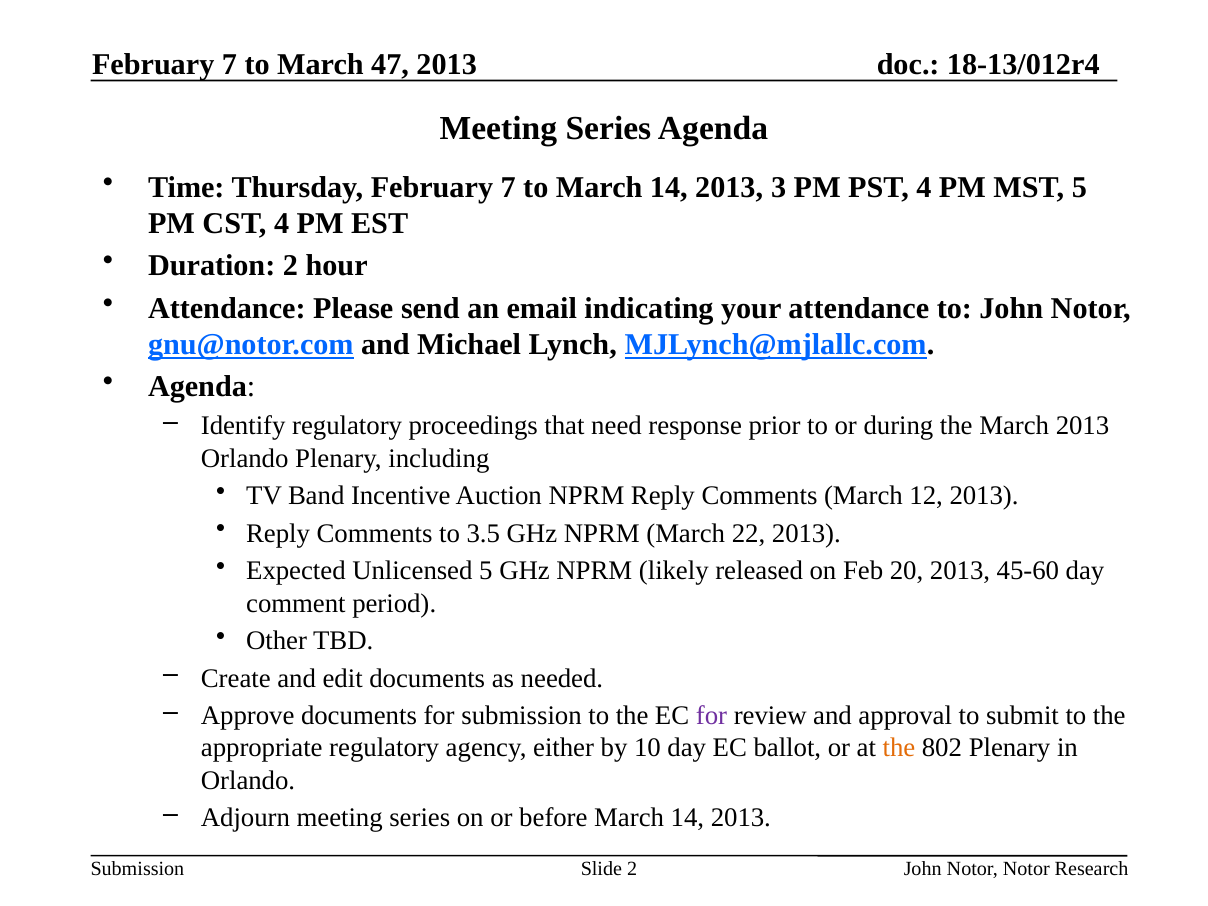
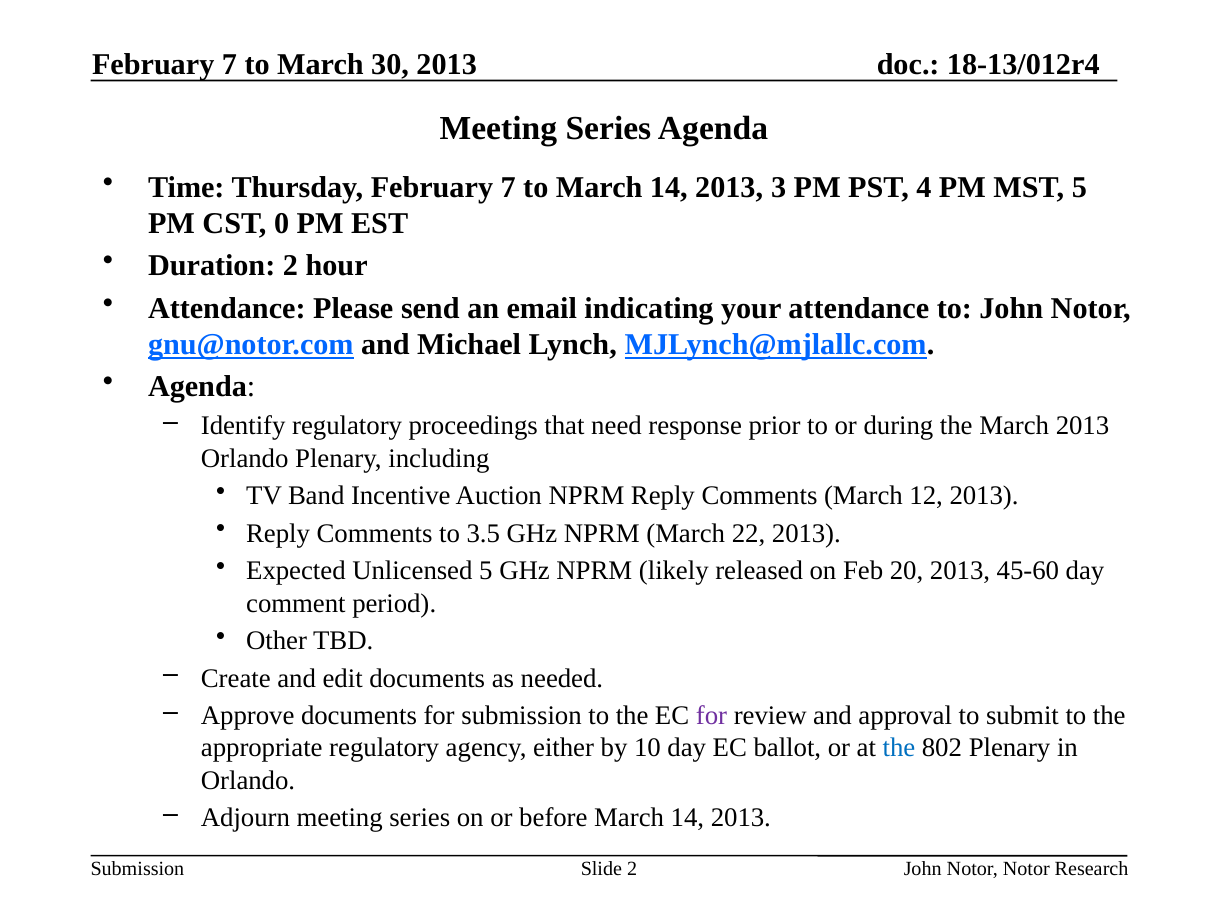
47: 47 -> 30 (390, 64)
CST 4: 4 -> 0 (282, 224)
the colour: orange -> blue (899, 748)
